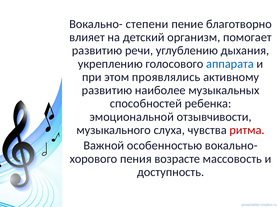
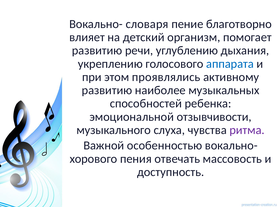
степени: степени -> словаря (147, 24)
ритма colour: red -> purple (247, 131)
возрасте: возрасте -> отвечать (177, 159)
